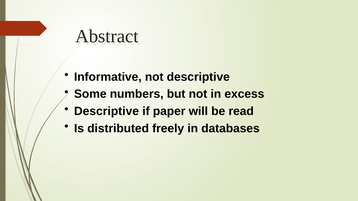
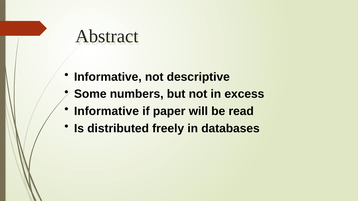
Descriptive: Descriptive -> Informative (106, 111)
